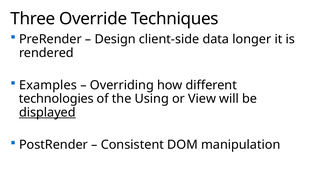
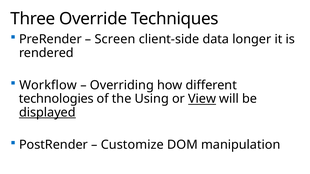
Design: Design -> Screen (115, 39)
Examples: Examples -> Workflow (48, 85)
View underline: none -> present (202, 99)
Consistent: Consistent -> Customize (132, 145)
